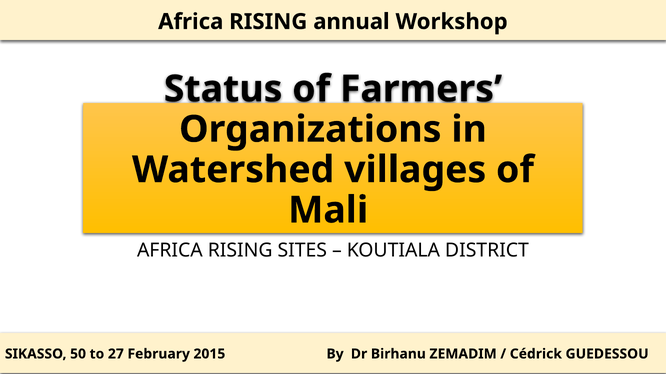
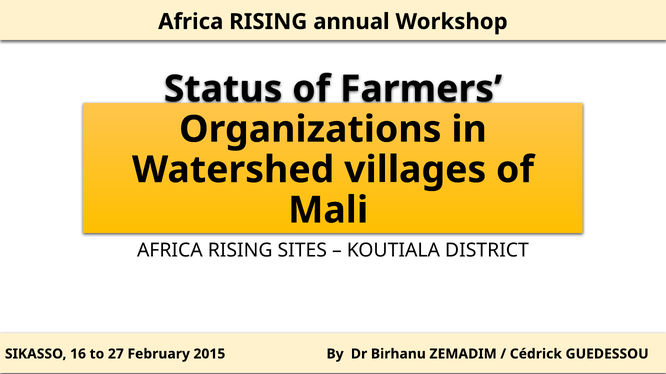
50: 50 -> 16 (78, 354)
